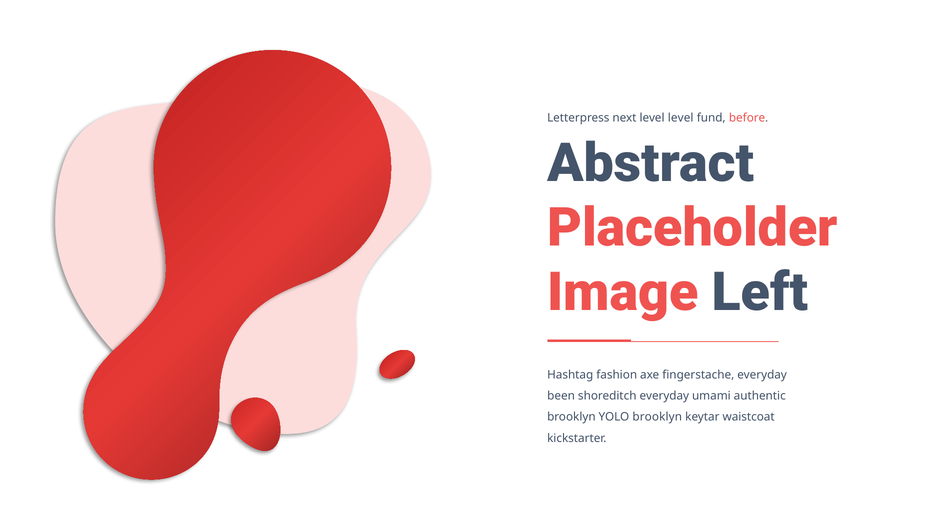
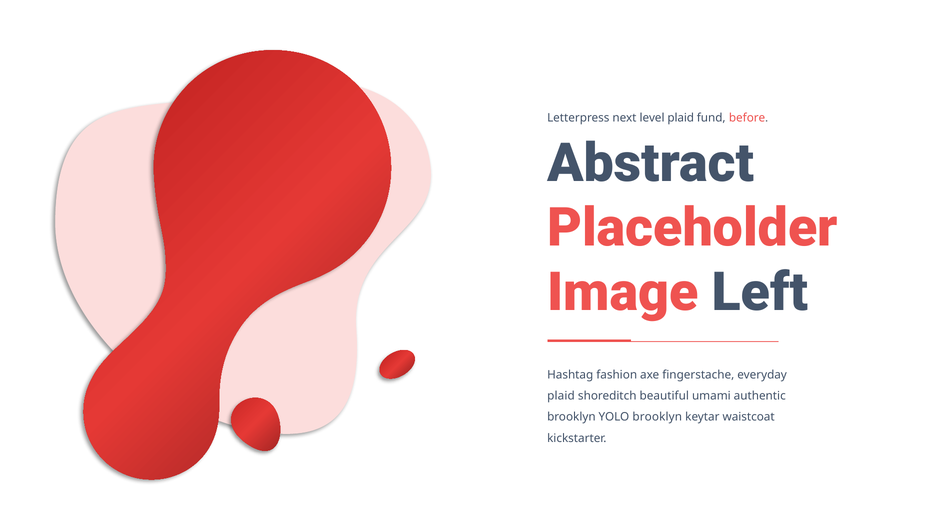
level level: level -> plaid (681, 118)
been: been -> plaid (561, 396)
shoreditch everyday: everyday -> beautiful (664, 396)
